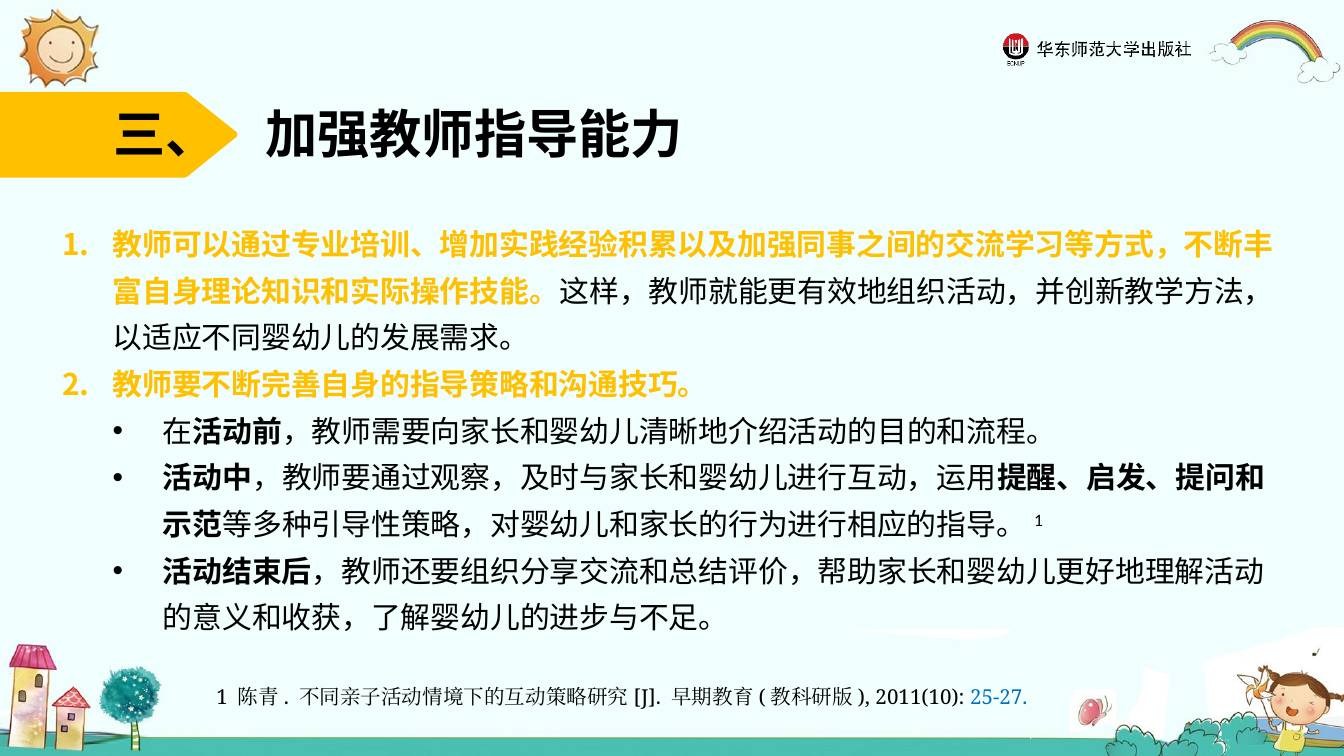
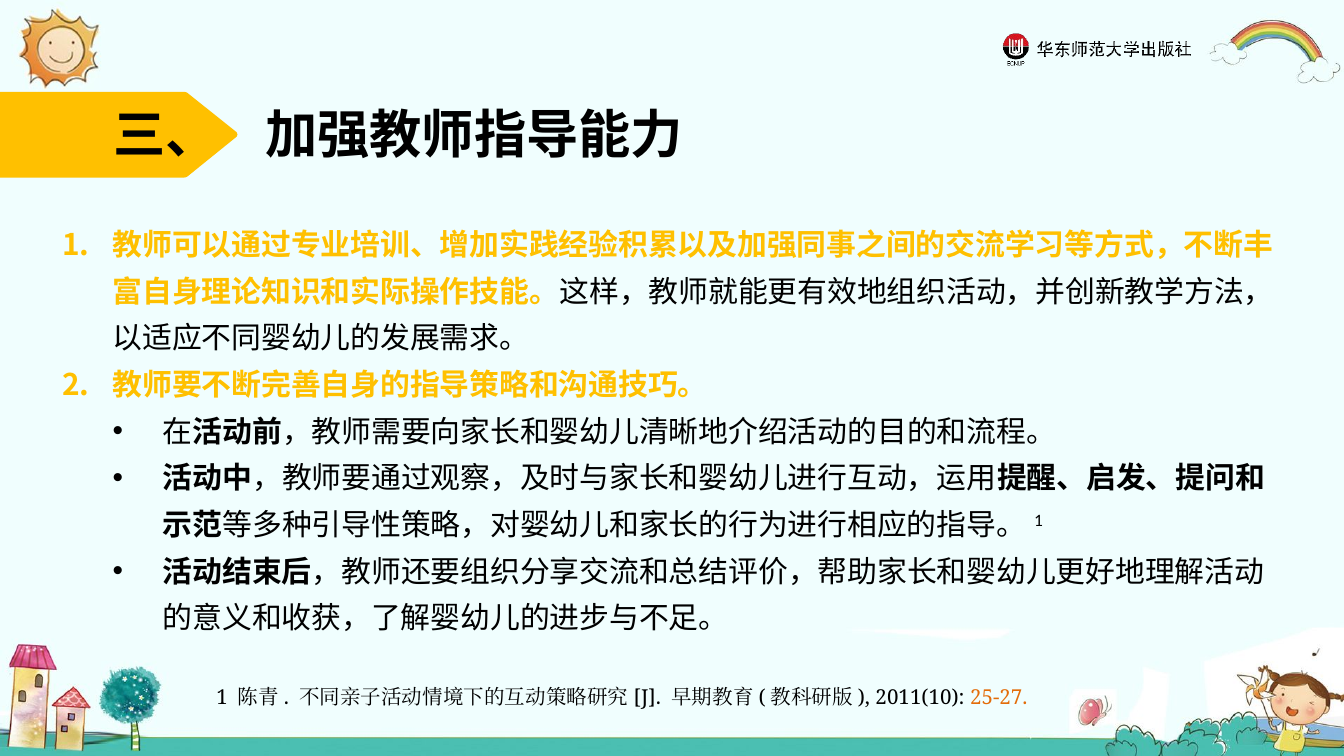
25-27 colour: blue -> orange (999, 698)
